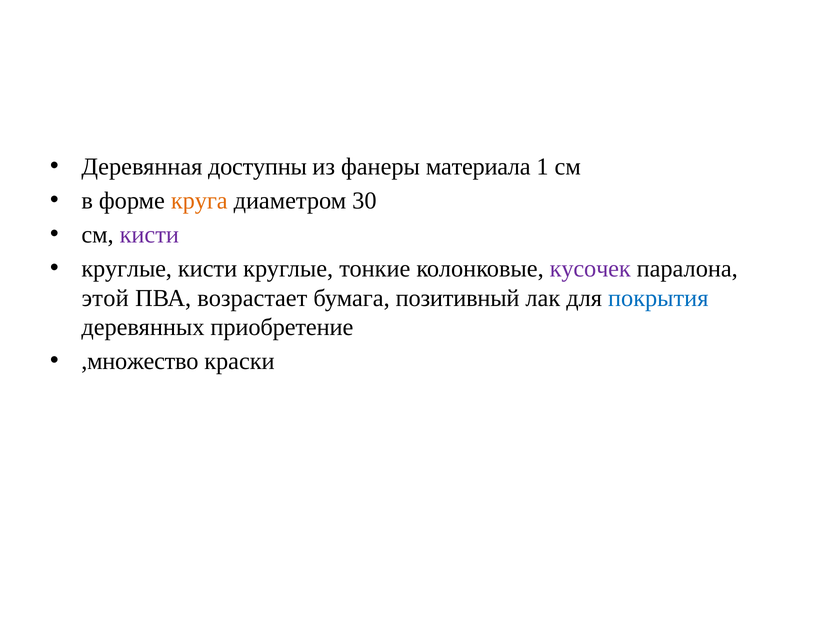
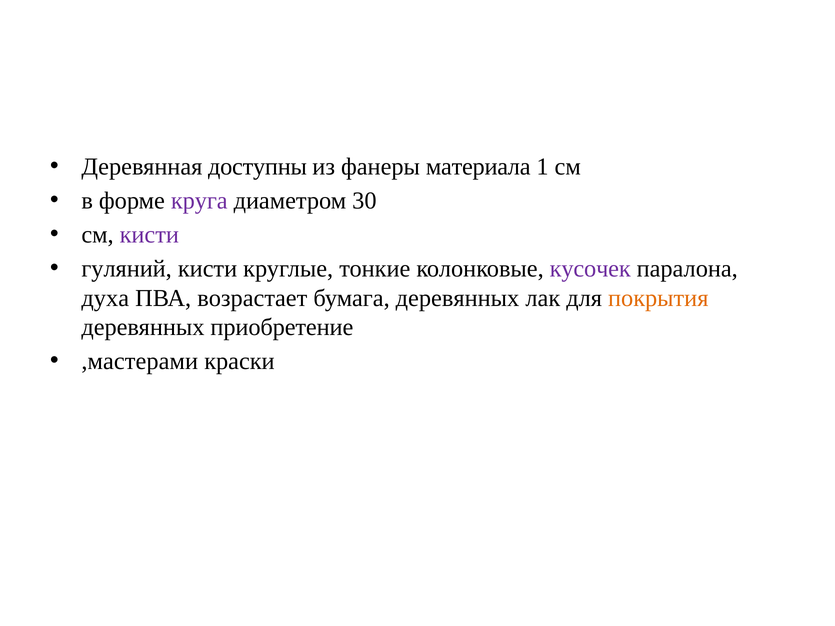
круга colour: orange -> purple (199, 201)
круглые: круглые -> гуляний (127, 269)
этой: этой -> духа (105, 298)
бумага позитивный: позитивный -> деревянных (458, 298)
покрытия colour: blue -> orange (658, 298)
,множество: ,множество -> ,мастерами (140, 361)
